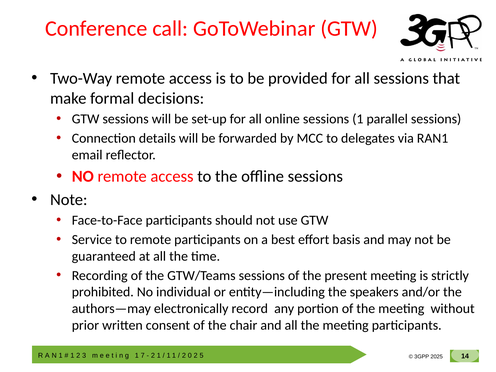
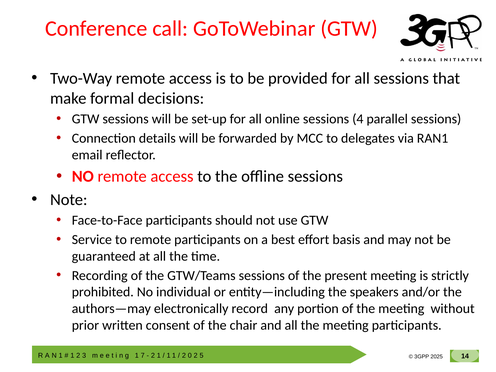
sessions 1: 1 -> 4 (358, 119)
